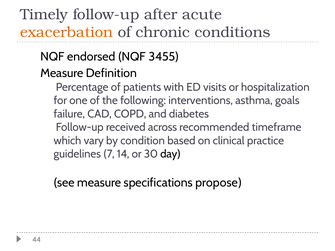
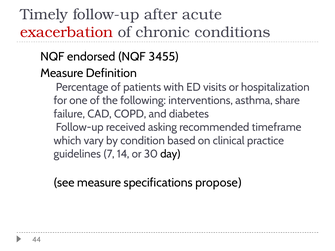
exacerbation colour: orange -> red (67, 32)
goals: goals -> share (287, 101)
across: across -> asking (162, 127)
